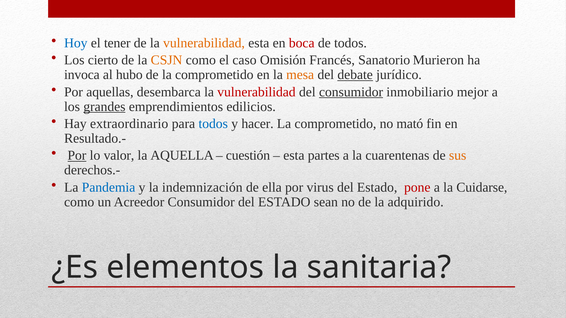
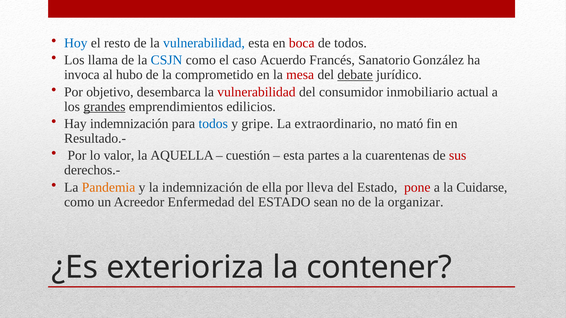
tener: tener -> resto (117, 43)
vulnerabilidad colour: orange -> blue (204, 43)
cierto: cierto -> llama (103, 60)
CSJN colour: orange -> blue (167, 60)
Omisión: Omisión -> Acuerdo (283, 60)
Murieron: Murieron -> González (438, 60)
mesa colour: orange -> red (300, 75)
aquellas: aquellas -> objetivo (110, 92)
consumidor underline: present -> none (351, 92)
mejor: mejor -> actual (473, 92)
Hay extraordinario: extraordinario -> indemnización (129, 124)
hacer: hacer -> gripe (257, 124)
comprometido: comprometido -> extraordinario (335, 124)
Por underline: present -> none (77, 156)
sus colour: orange -> red (458, 156)
Pandemia colour: blue -> orange (109, 187)
virus: virus -> lleva (320, 187)
Acreedor Consumidor: Consumidor -> Enfermedad (201, 202)
adquirido: adquirido -> organizar (416, 202)
elementos: elementos -> exterioriza (185, 268)
sanitaria: sanitaria -> contener (379, 268)
